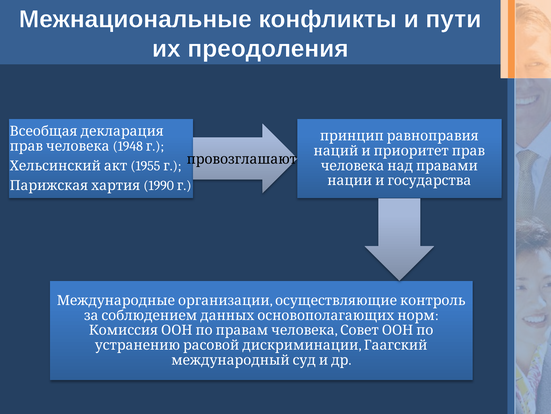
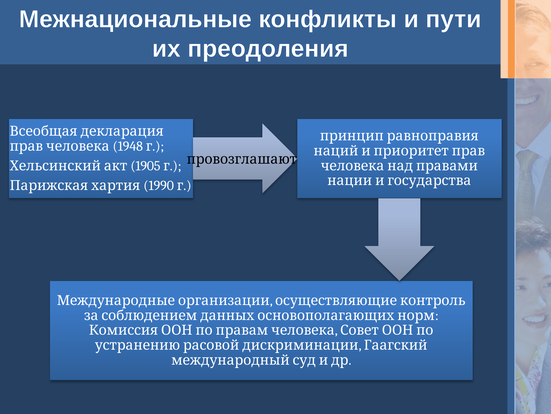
1955: 1955 -> 1905 (145, 166)
